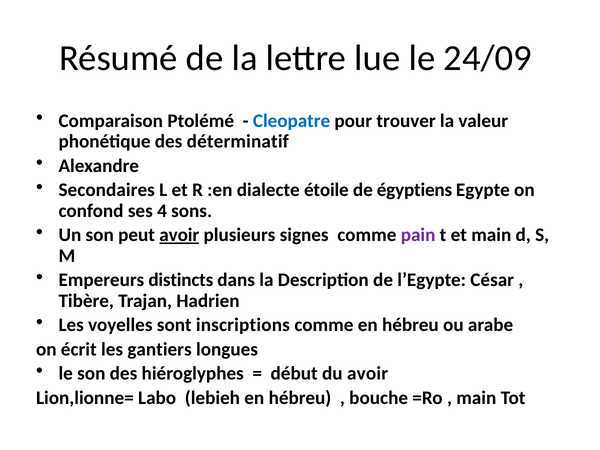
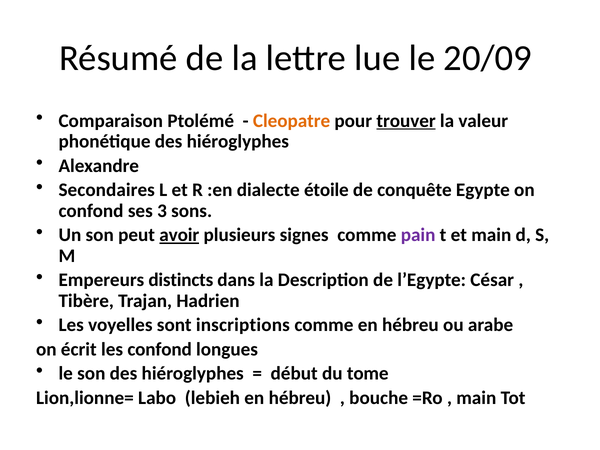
24/09: 24/09 -> 20/09 (488, 58)
Cleopatre colour: blue -> orange (292, 121)
trouver underline: none -> present (406, 121)
phonétique des déterminatif: déterminatif -> hiéroglyphes (238, 142)
égyptiens: égyptiens -> conquête (414, 190)
4: 4 -> 3 (162, 211)
les gantiers: gantiers -> confond (160, 349)
du avoir: avoir -> tome (368, 374)
